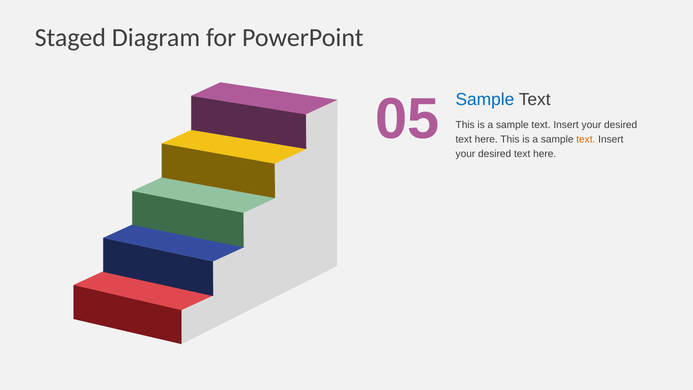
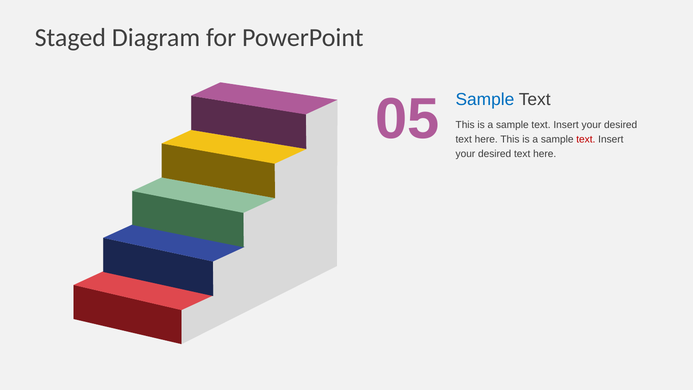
text colour: orange -> red (586, 140)
